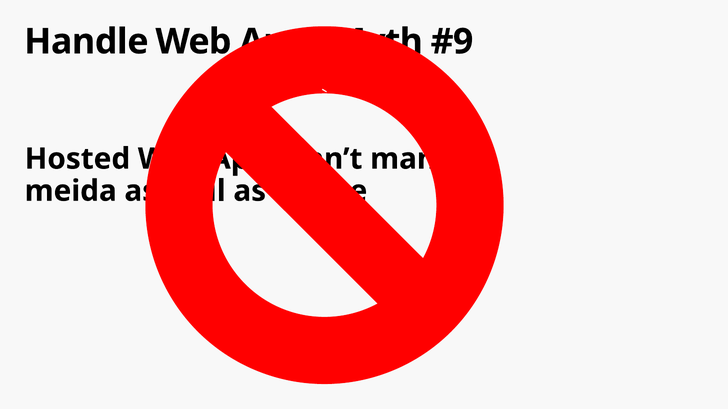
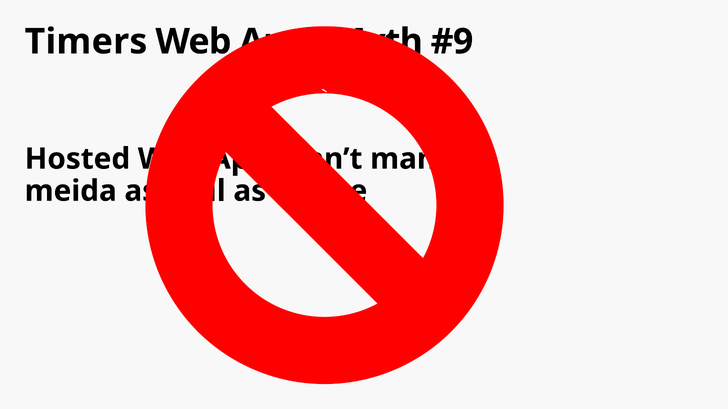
Handle: Handle -> Timers (86, 42)
